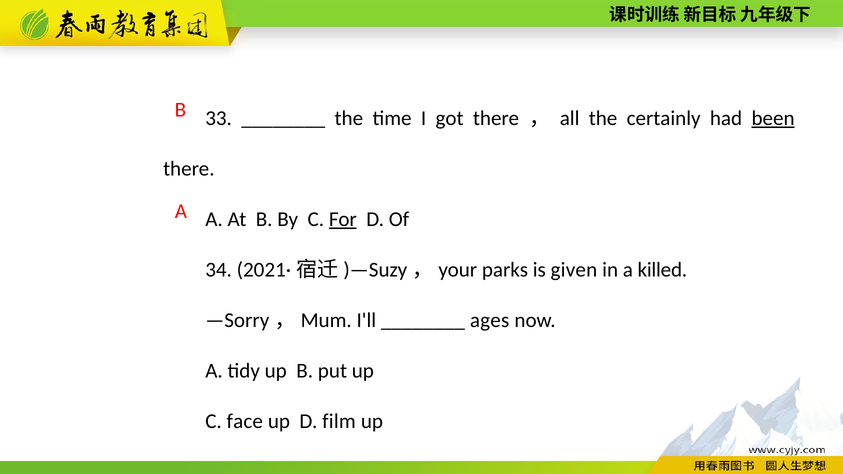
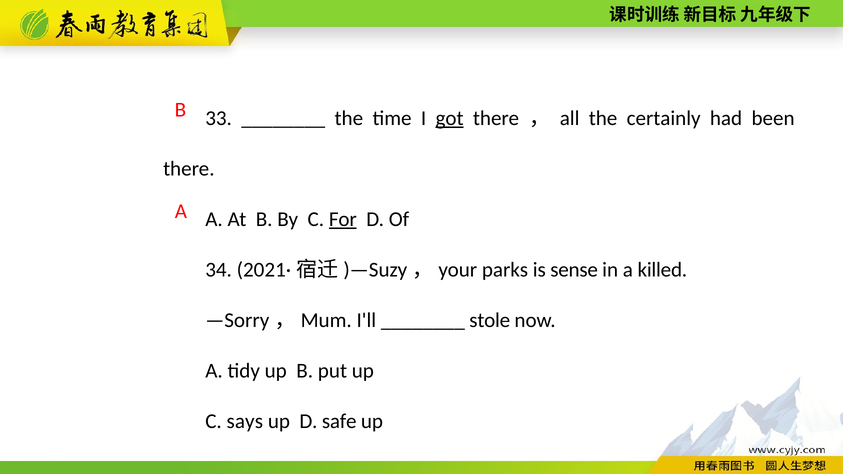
got underline: none -> present (450, 118)
been underline: present -> none (773, 118)
given: given -> sense (574, 270)
ages: ages -> stole (490, 321)
face: face -> says (245, 422)
film: film -> safe (339, 422)
